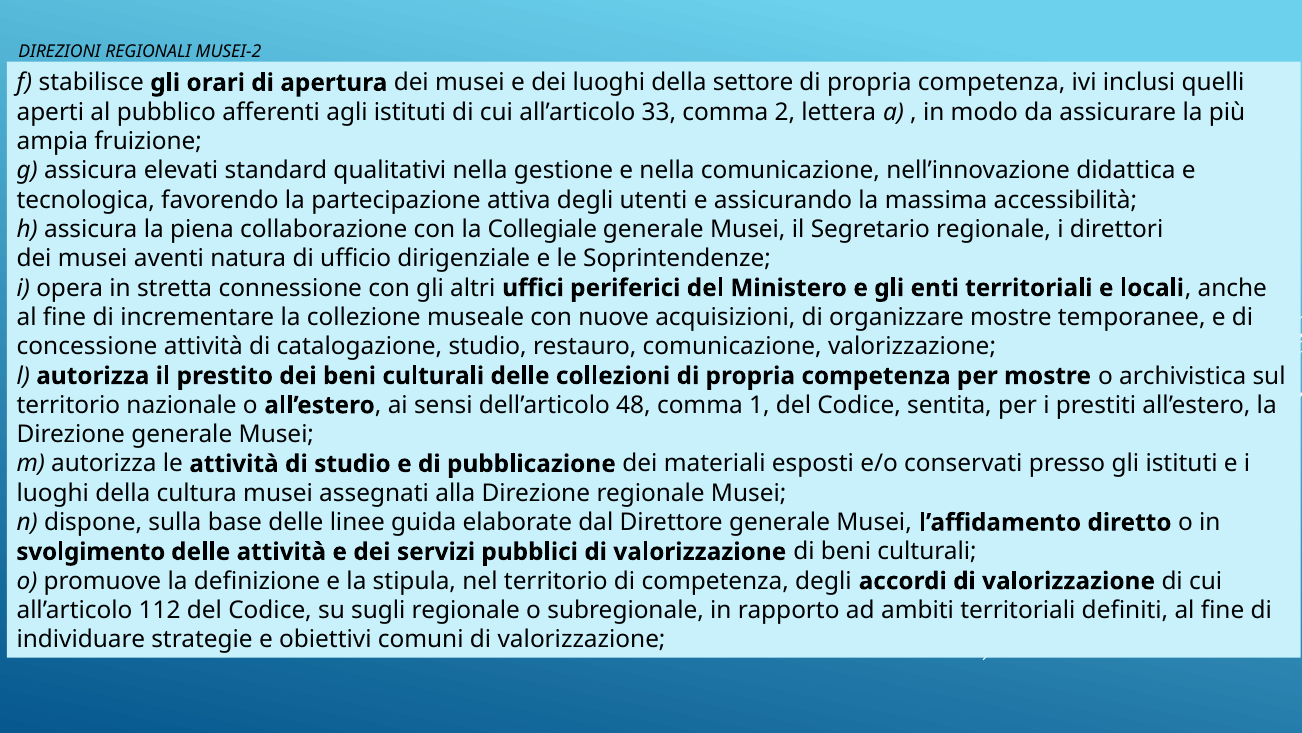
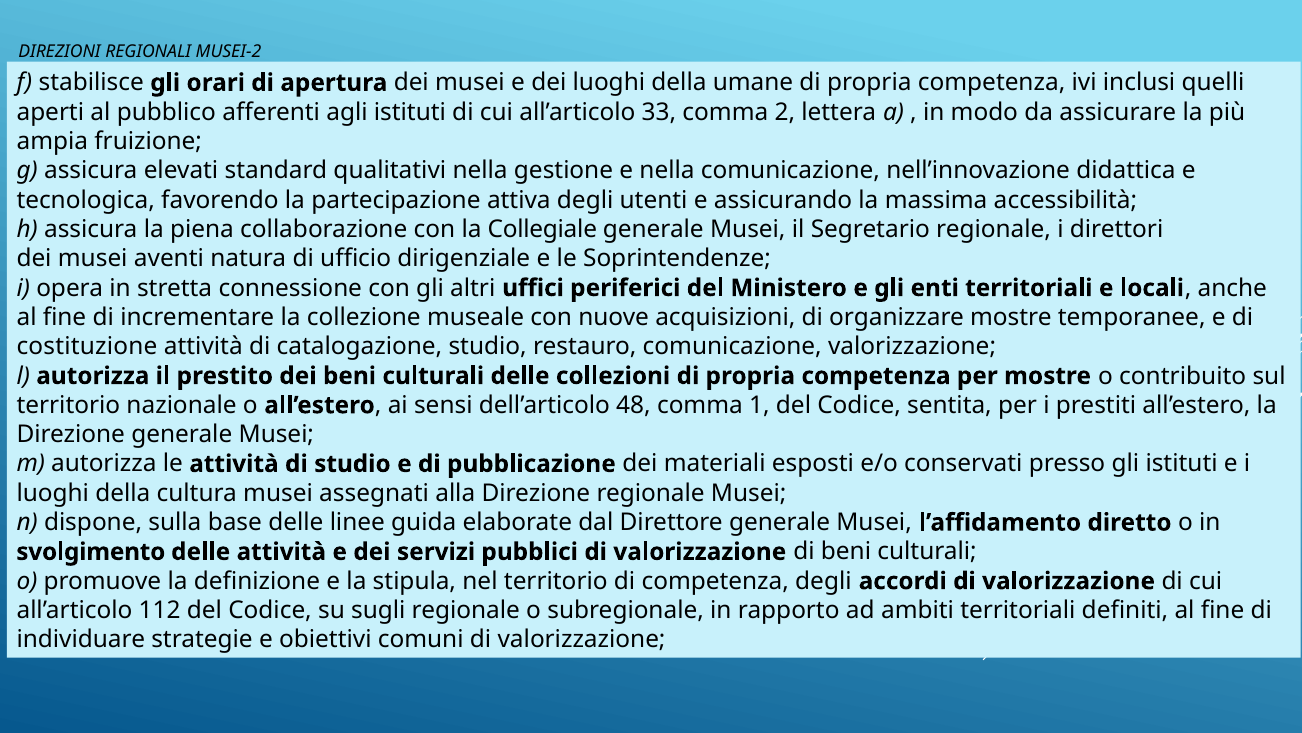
settore: settore -> umane (753, 83)
concessione: concessione -> costituzione (87, 346)
archivistica: archivistica -> contribuito (1183, 376)
